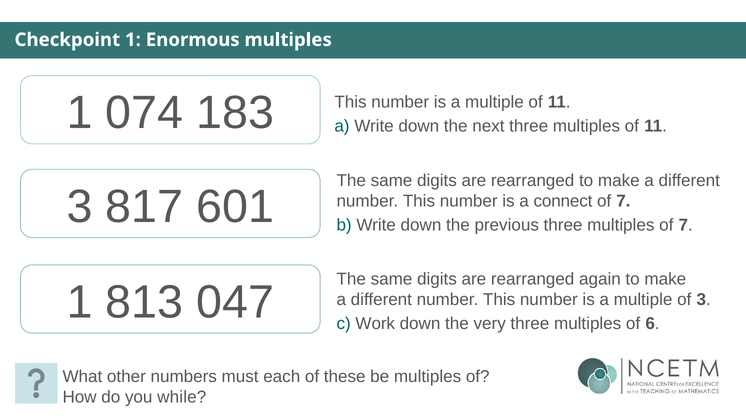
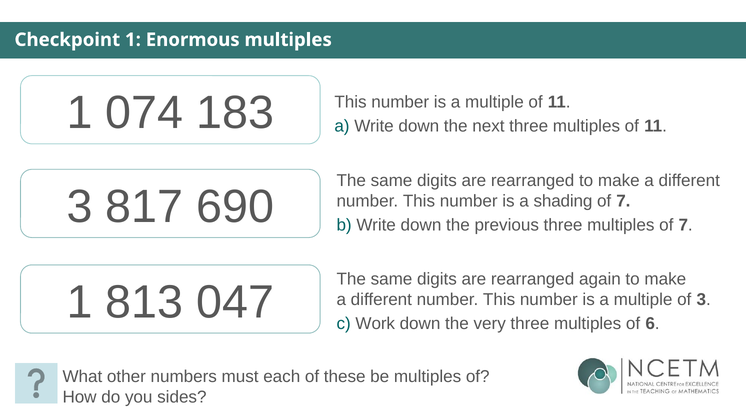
601: 601 -> 690 (235, 206)
connect: connect -> shading (563, 201)
while: while -> sides (182, 397)
